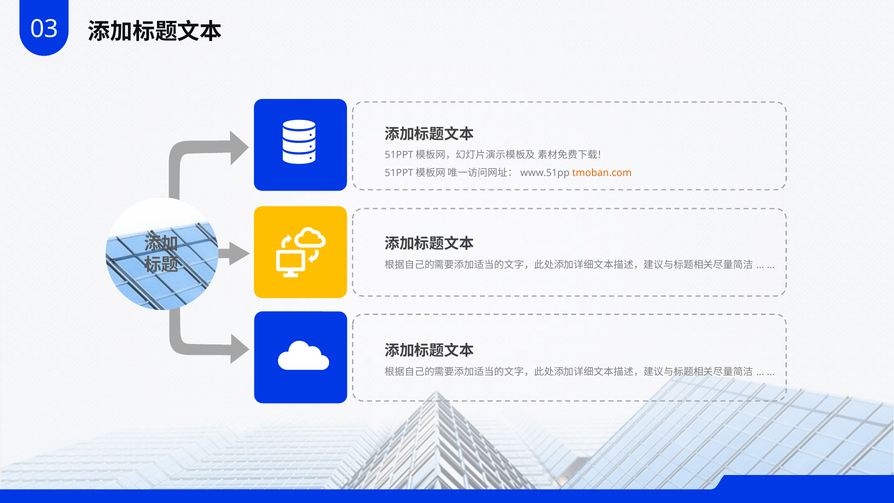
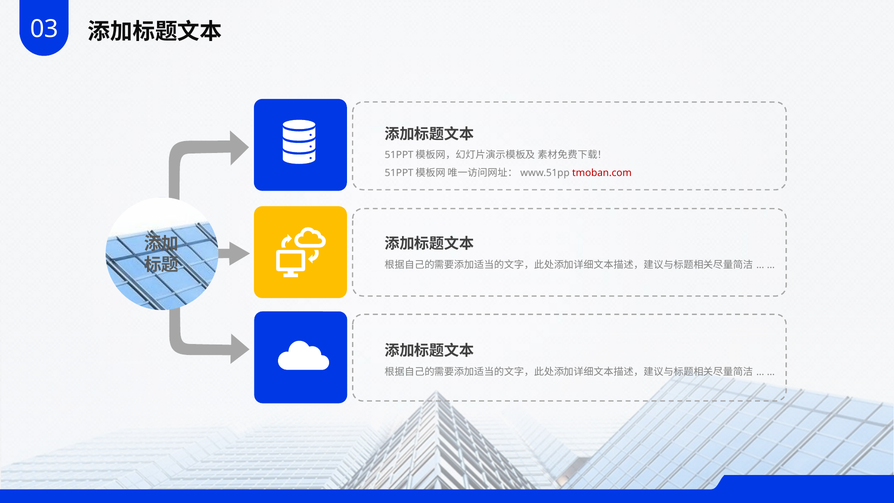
tmoban.com colour: orange -> red (602, 173)
